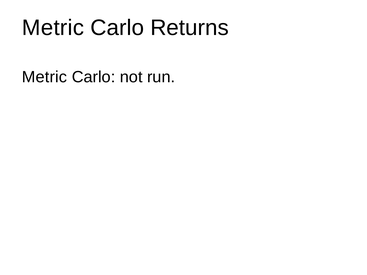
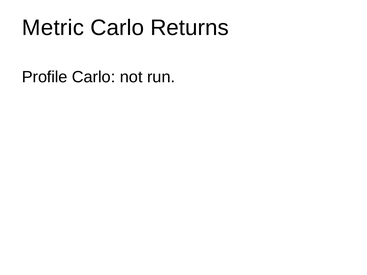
Metric: Metric -> Profile (45, 77)
